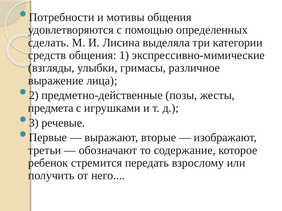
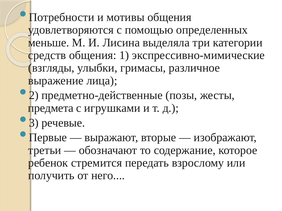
сделать: сделать -> меньше (49, 43)
